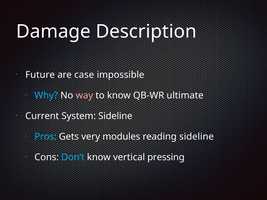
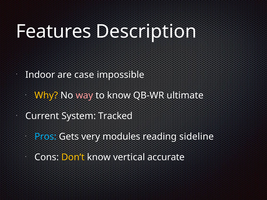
Damage: Damage -> Features (54, 32)
Future: Future -> Indoor (40, 75)
Why colour: light blue -> yellow (46, 96)
System Sideline: Sideline -> Tracked (115, 116)
Don’t colour: light blue -> yellow (73, 157)
pressing: pressing -> accurate (166, 157)
